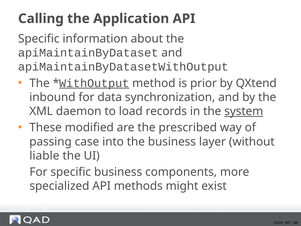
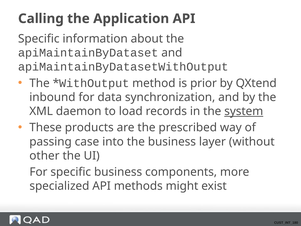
WithOutput underline: present -> none (94, 83)
modified: modified -> products (89, 127)
liable: liable -> other (44, 156)
